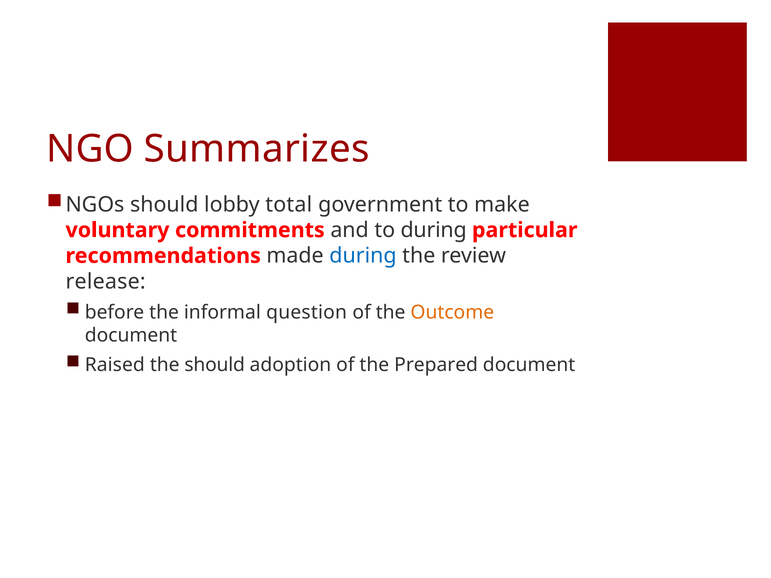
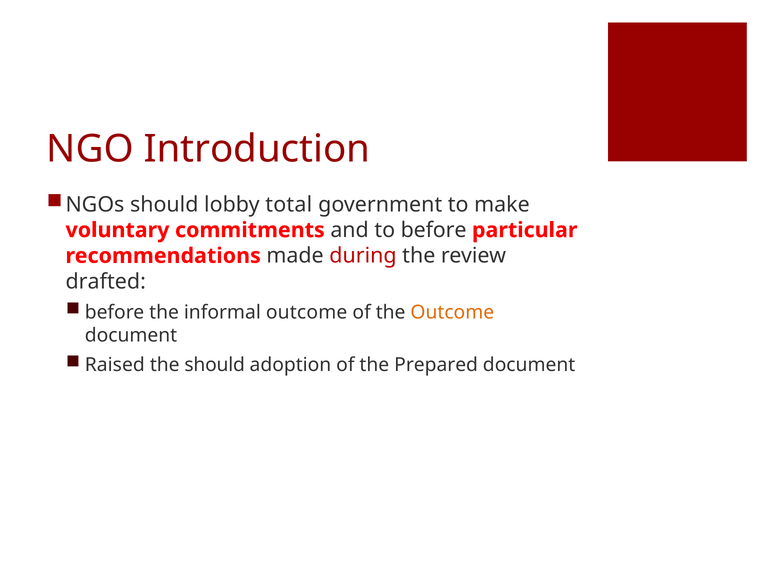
Summarizes: Summarizes -> Introduction (257, 149)
to during: during -> before (434, 230)
during colour: blue -> red (363, 256)
release: release -> drafted (106, 282)
informal question: question -> outcome (307, 312)
